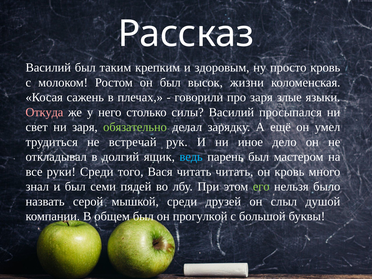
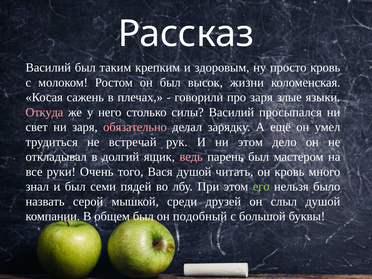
обязательно colour: light green -> pink (135, 127)
ни иное: иное -> этом (250, 142)
ведь colour: light blue -> pink (191, 157)
руки Среди: Среди -> Очень (97, 172)
Вася читать: читать -> душой (194, 172)
прогулкой: прогулкой -> подобный (200, 216)
